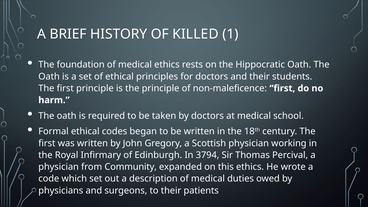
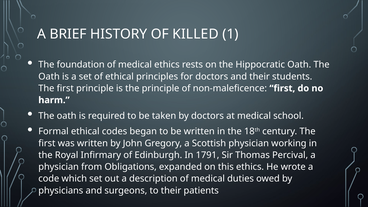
3794: 3794 -> 1791 (208, 155)
Community: Community -> Obligations (131, 167)
